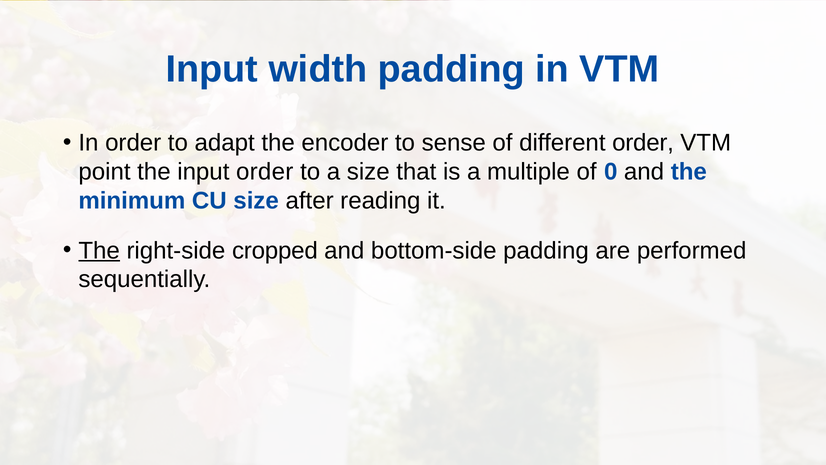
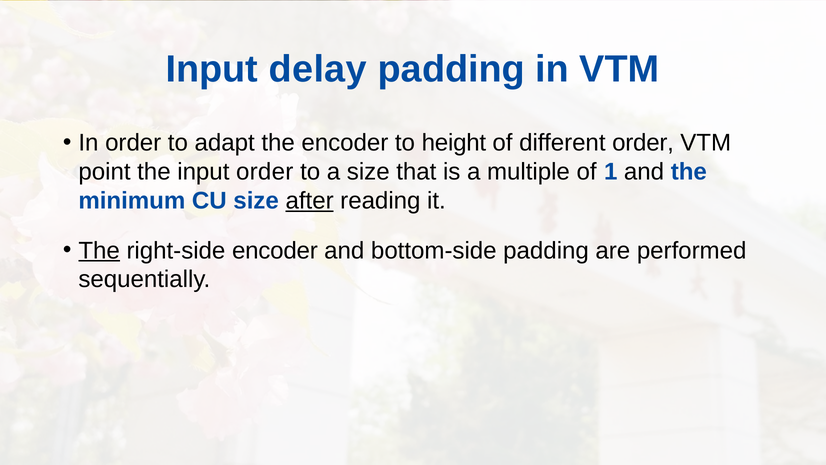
width: width -> delay (318, 69)
sense: sense -> height (454, 143)
0: 0 -> 1 (611, 172)
after underline: none -> present (310, 201)
right-side cropped: cropped -> encoder (275, 250)
